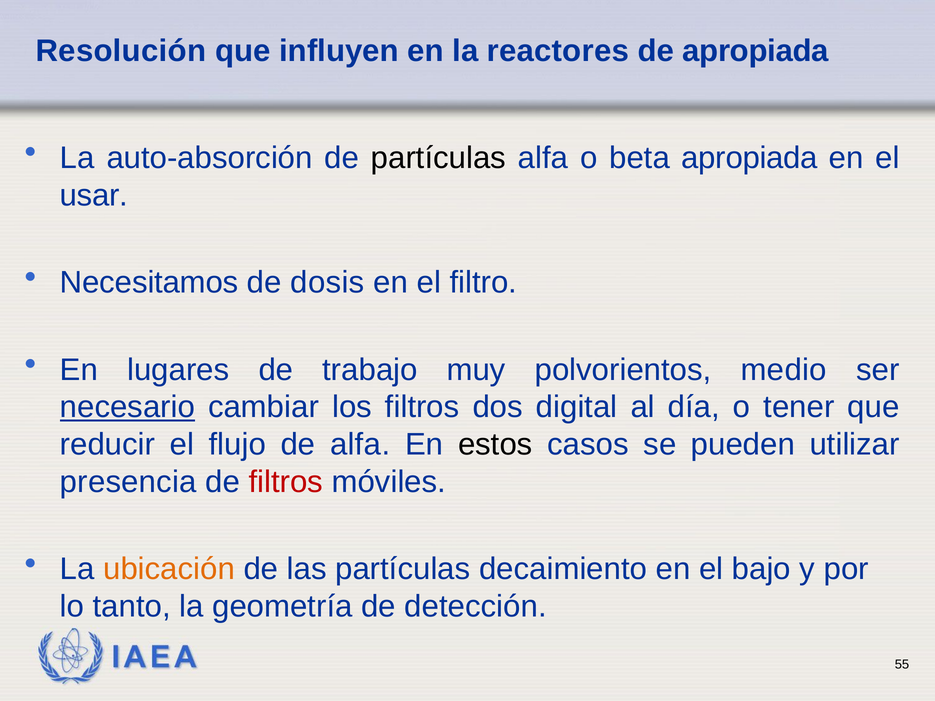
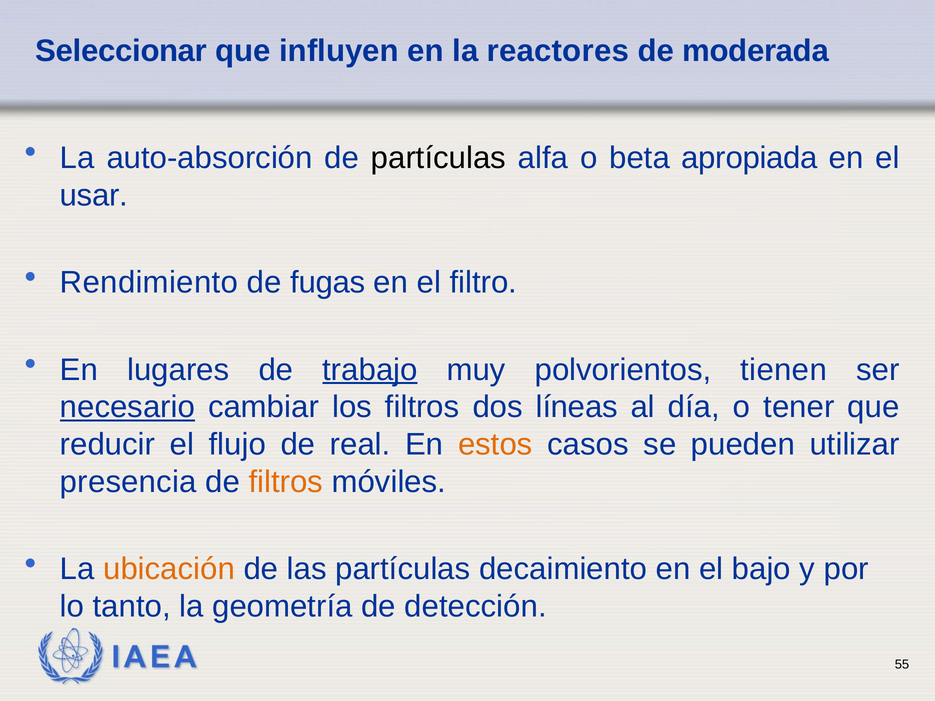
Resolución: Resolución -> Seleccionar (121, 51)
de apropiada: apropiada -> moderada (756, 51)
Necesitamos: Necesitamos -> Rendimiento (149, 283)
dosis: dosis -> fugas (328, 283)
trabajo underline: none -> present (370, 370)
medio: medio -> tienen (784, 370)
digital: digital -> líneas (577, 407)
de alfa: alfa -> real (360, 445)
estos colour: black -> orange (495, 445)
filtros colour: red -> orange (286, 482)
